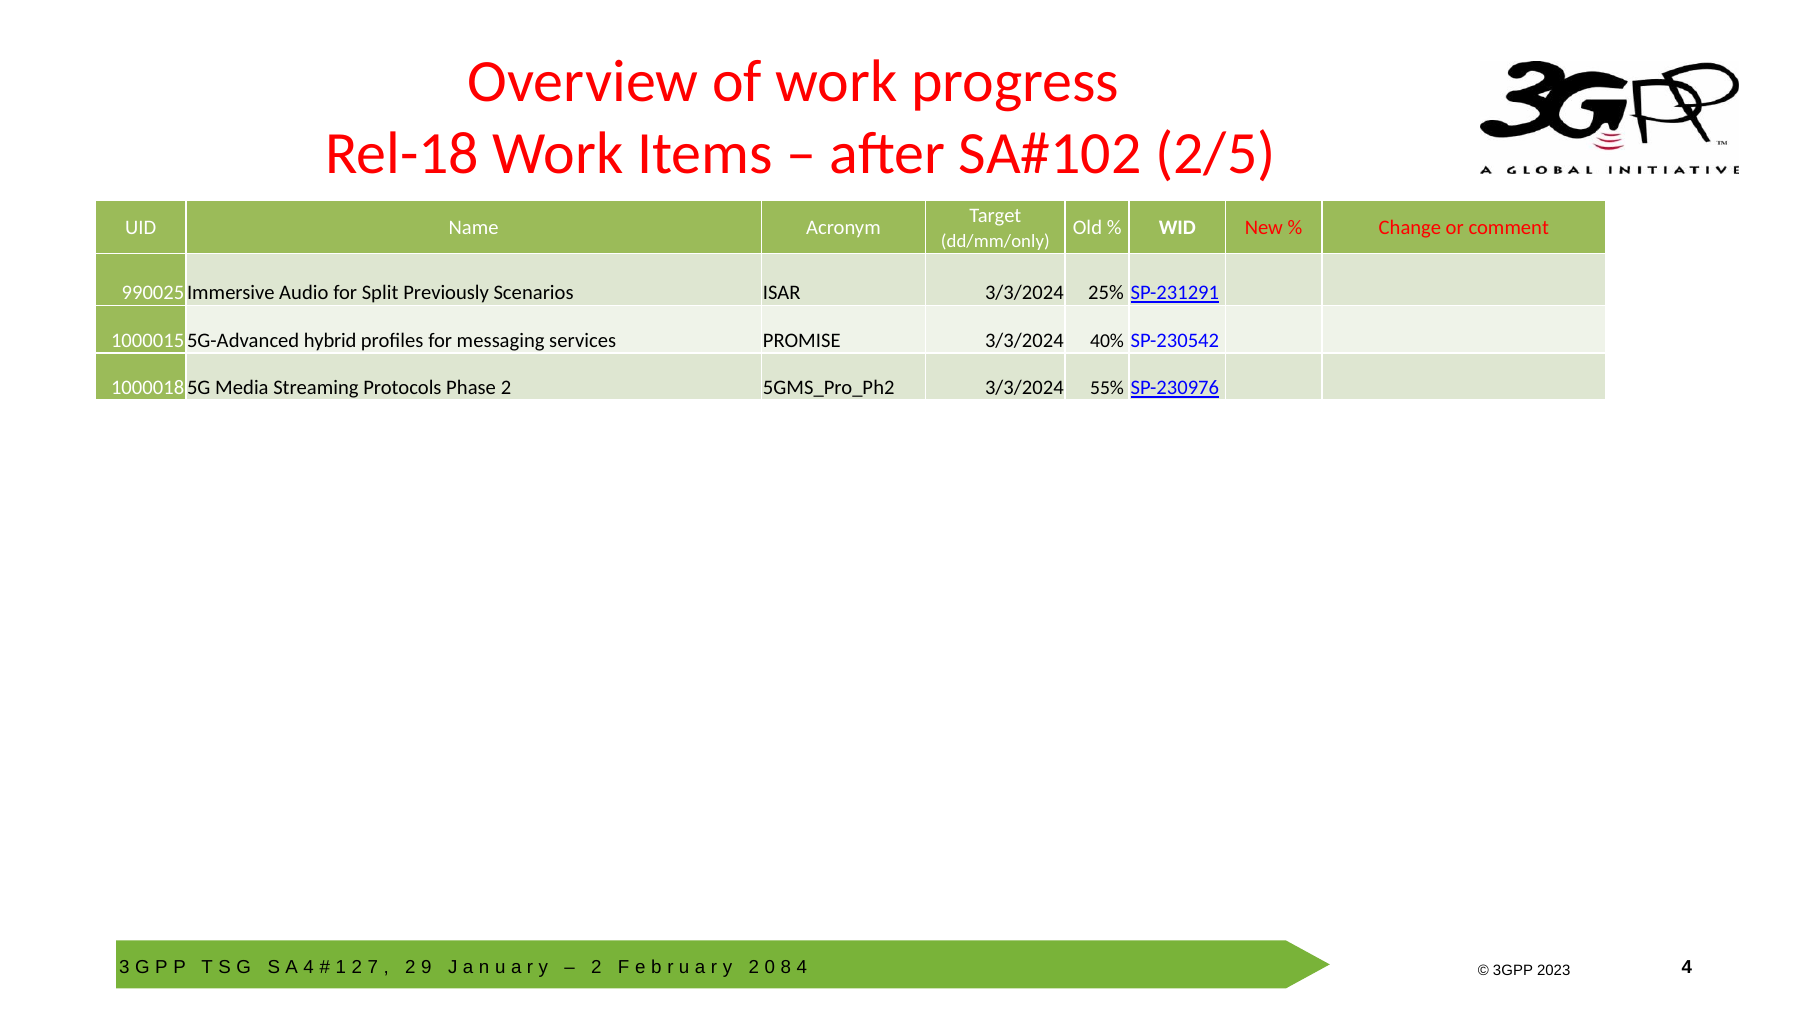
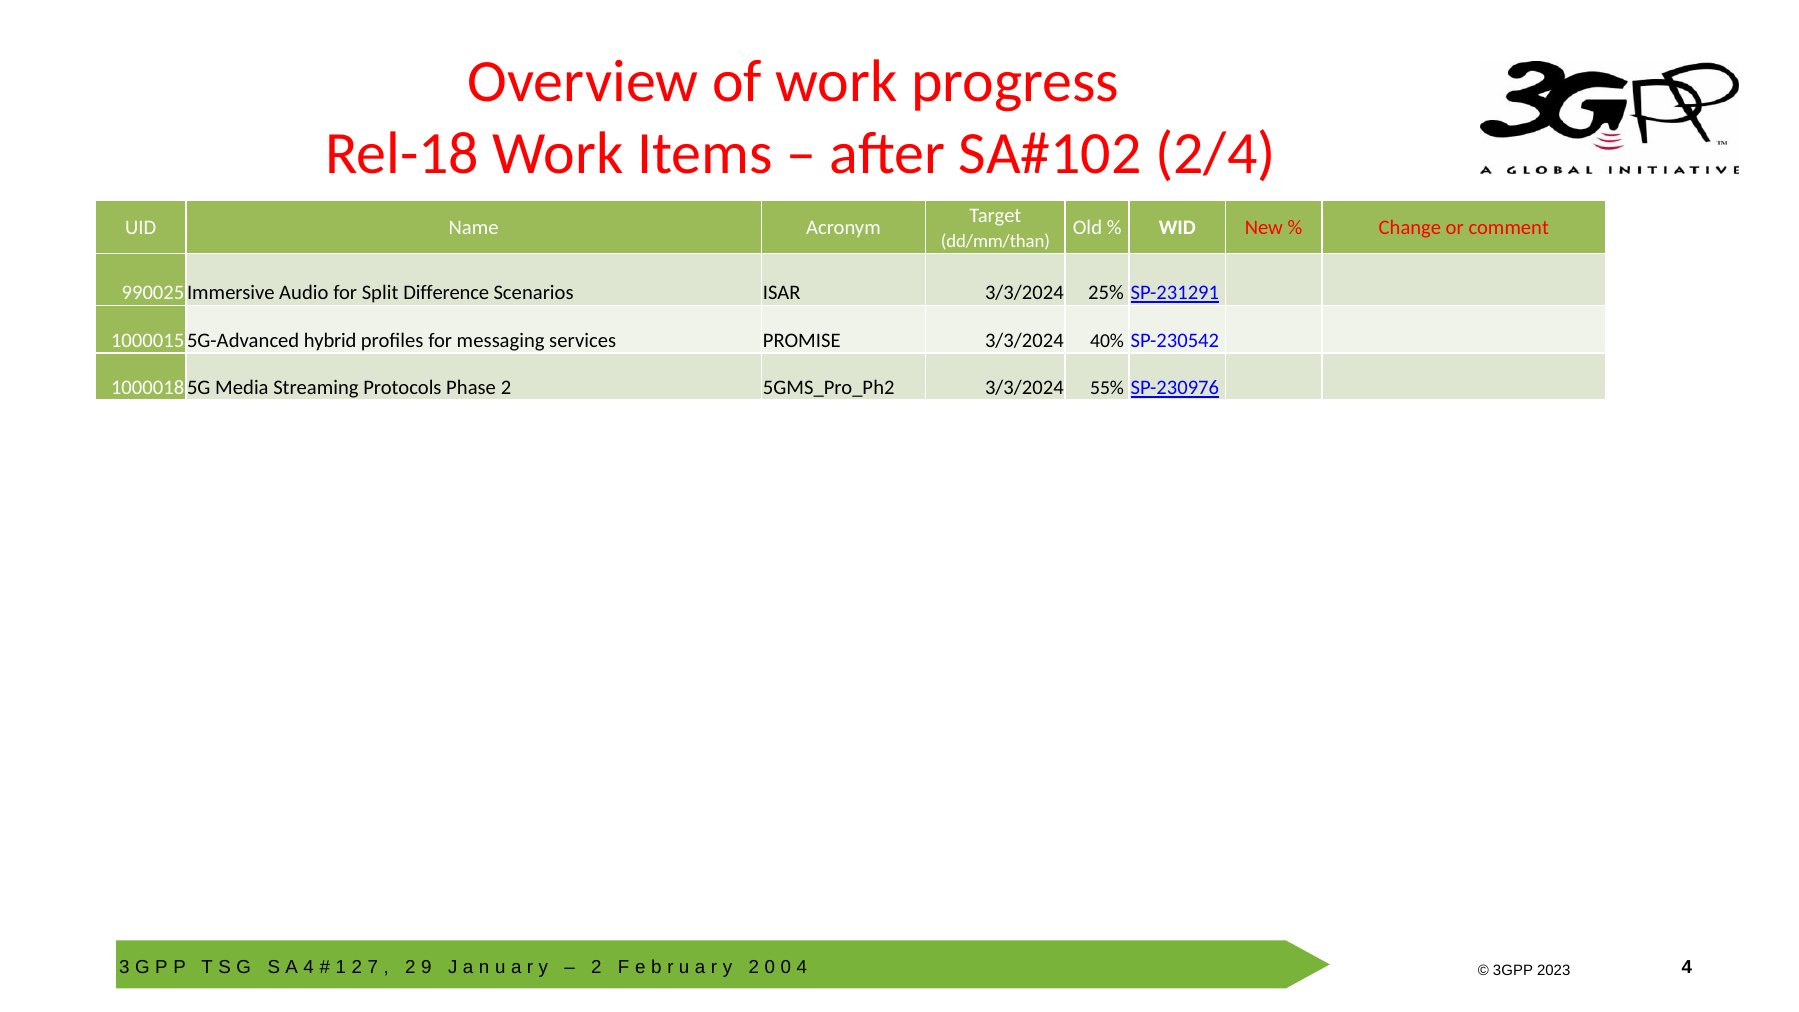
2/5: 2/5 -> 2/4 (1216, 154)
dd/mm/only: dd/mm/only -> dd/mm/than (995, 241)
Previously: Previously -> Difference (446, 293)
8: 8 -> 0 (786, 968)
